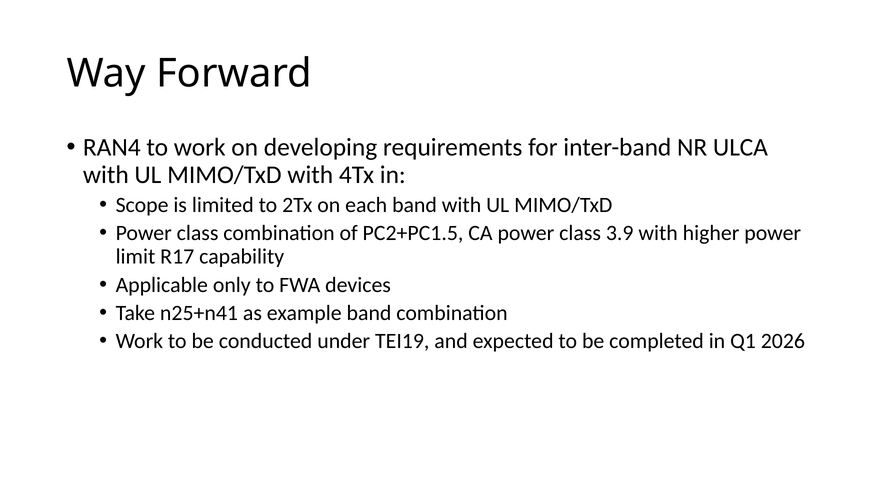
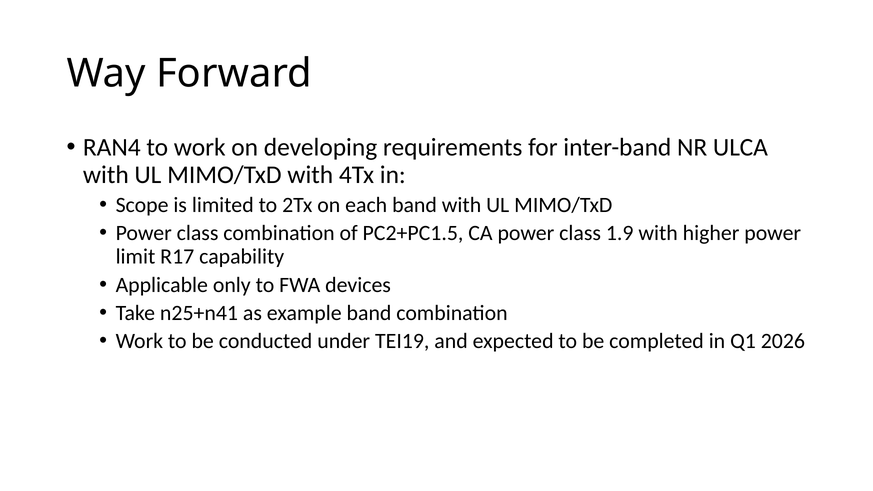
3.9: 3.9 -> 1.9 (620, 233)
